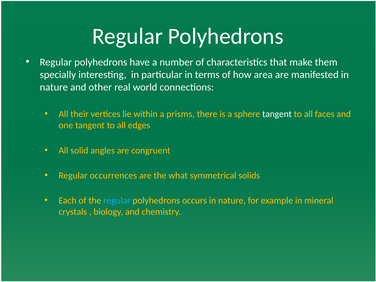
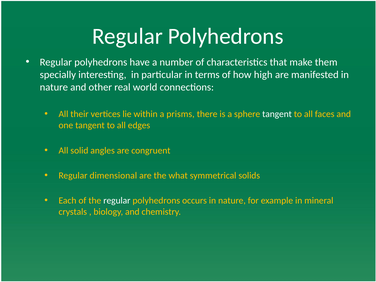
area: area -> high (263, 75)
occurrences: occurrences -> dimensional (113, 176)
regular colour: light blue -> white (117, 201)
